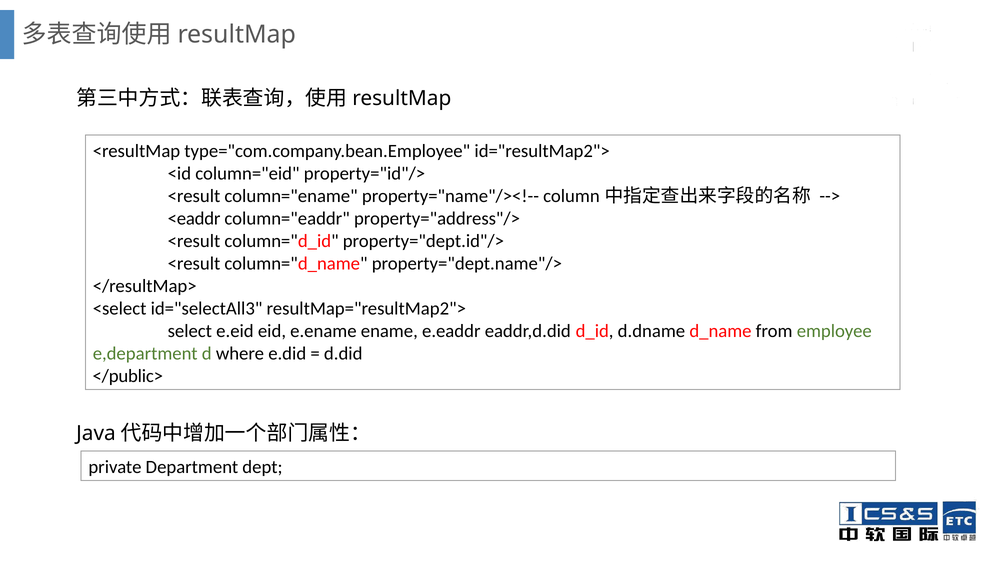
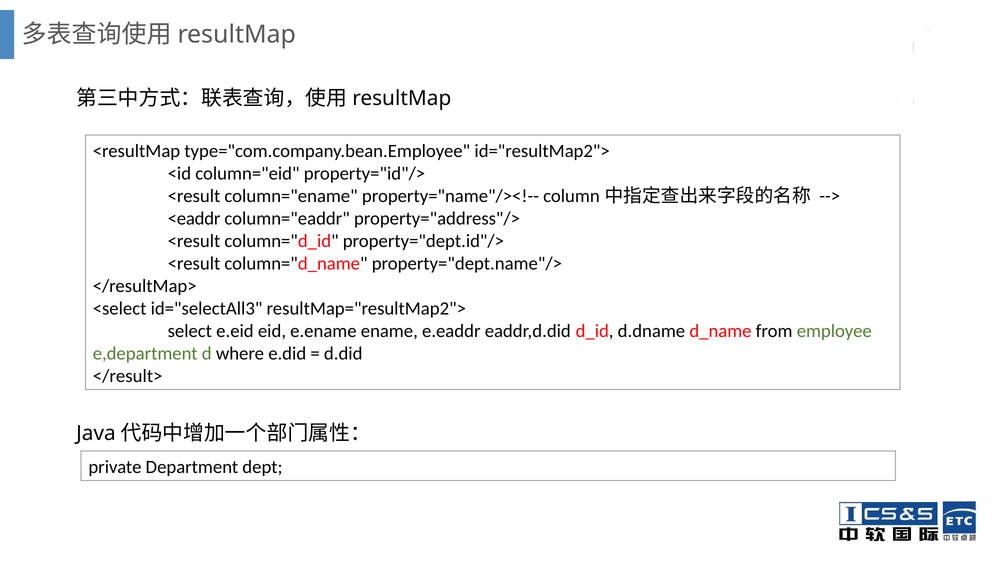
</public>: </public> -> </result> (128, 376)
